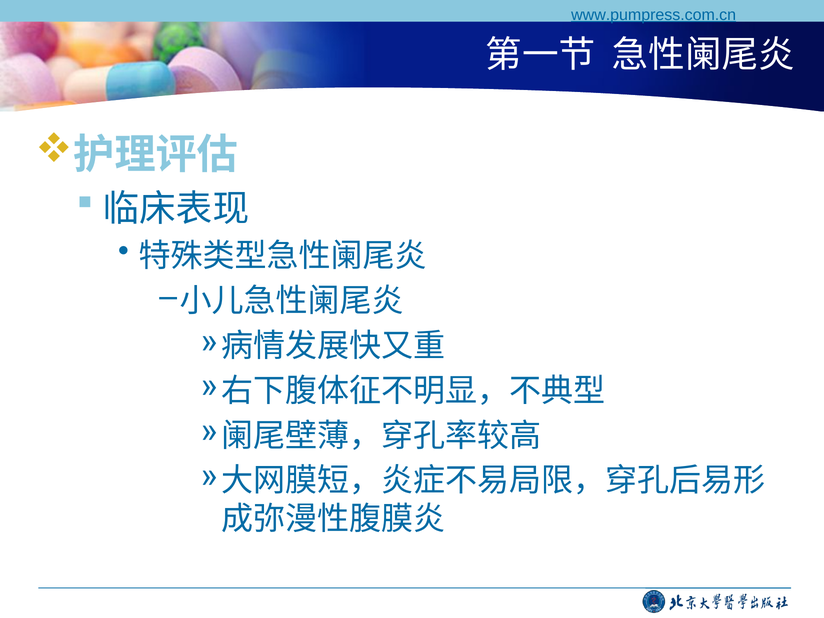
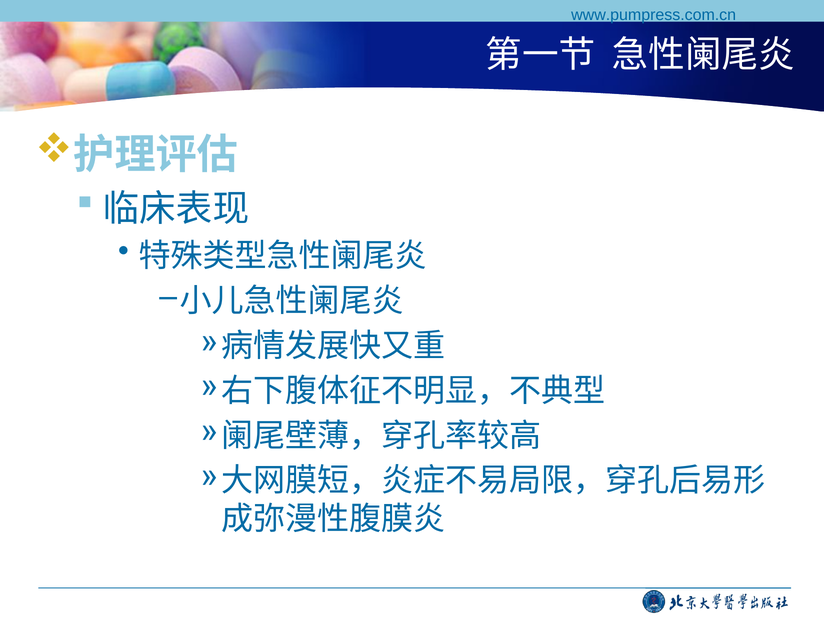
www.pumpress.com.cn underline: present -> none (654, 15)
